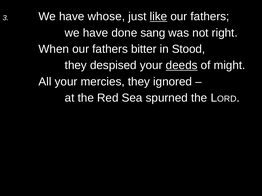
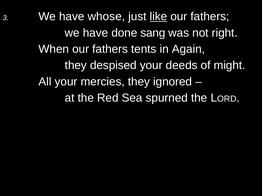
bitter: bitter -> tents (144, 49)
Stood: Stood -> Again (188, 49)
deeds underline: present -> none (182, 65)
